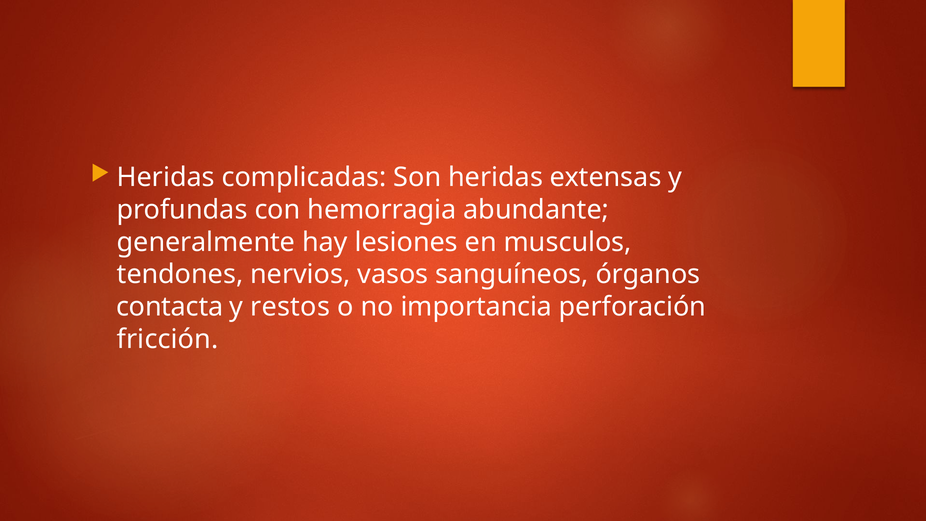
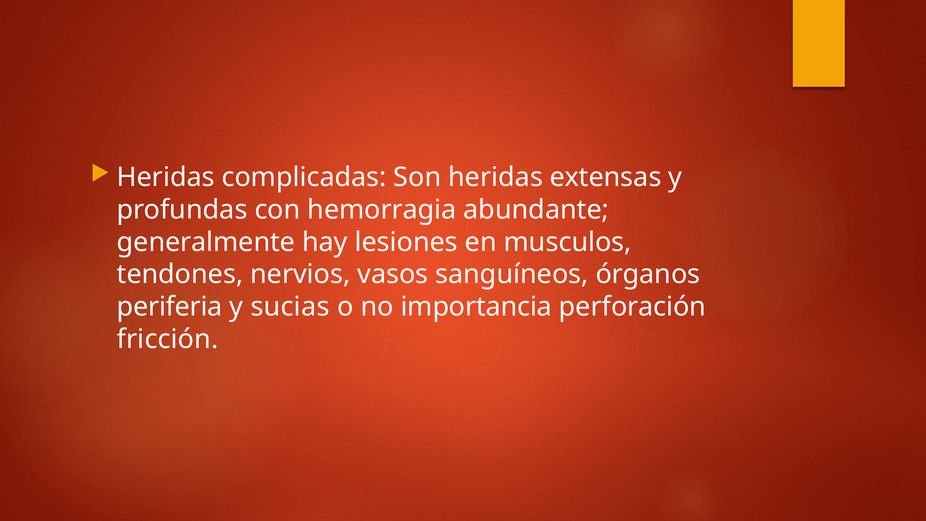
contacta: contacta -> periferia (170, 307)
restos: restos -> sucias (290, 307)
